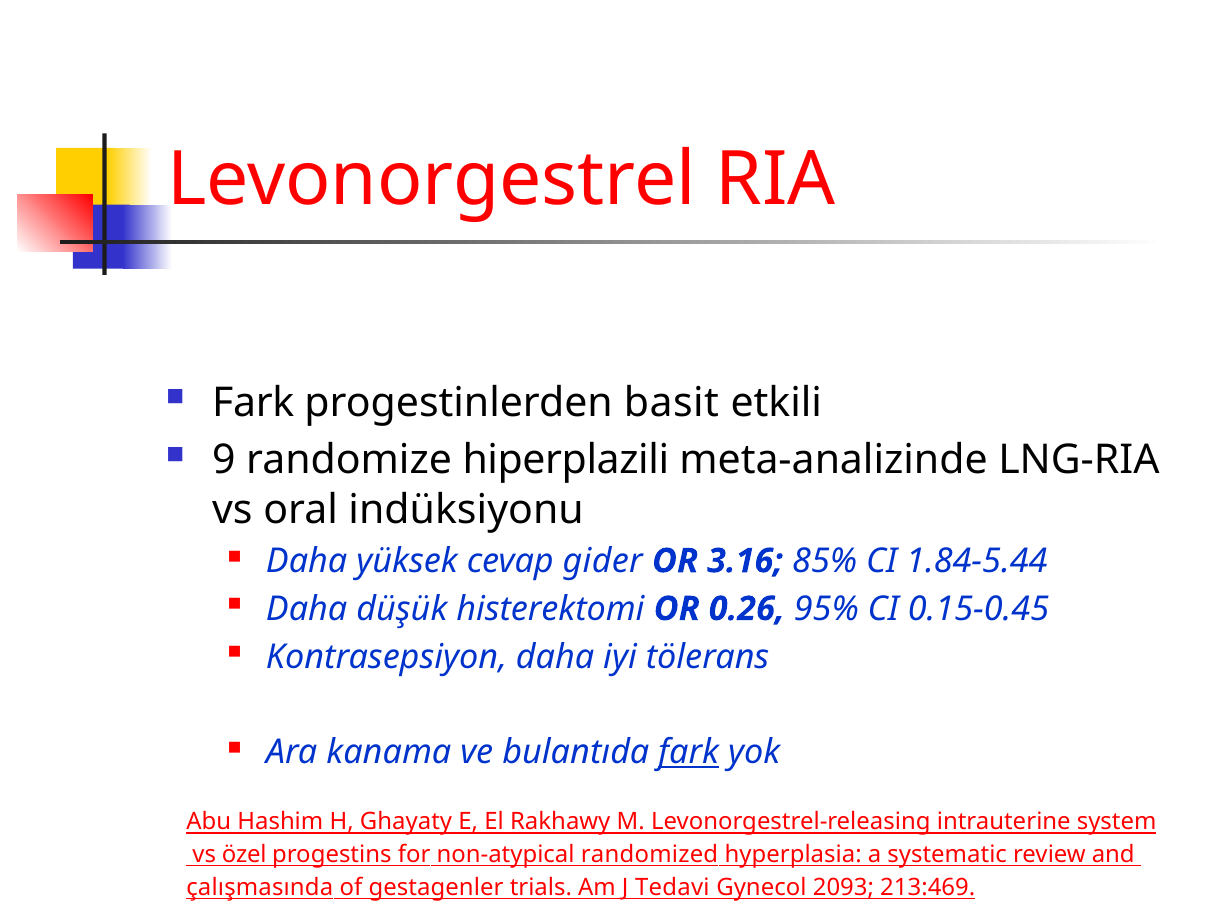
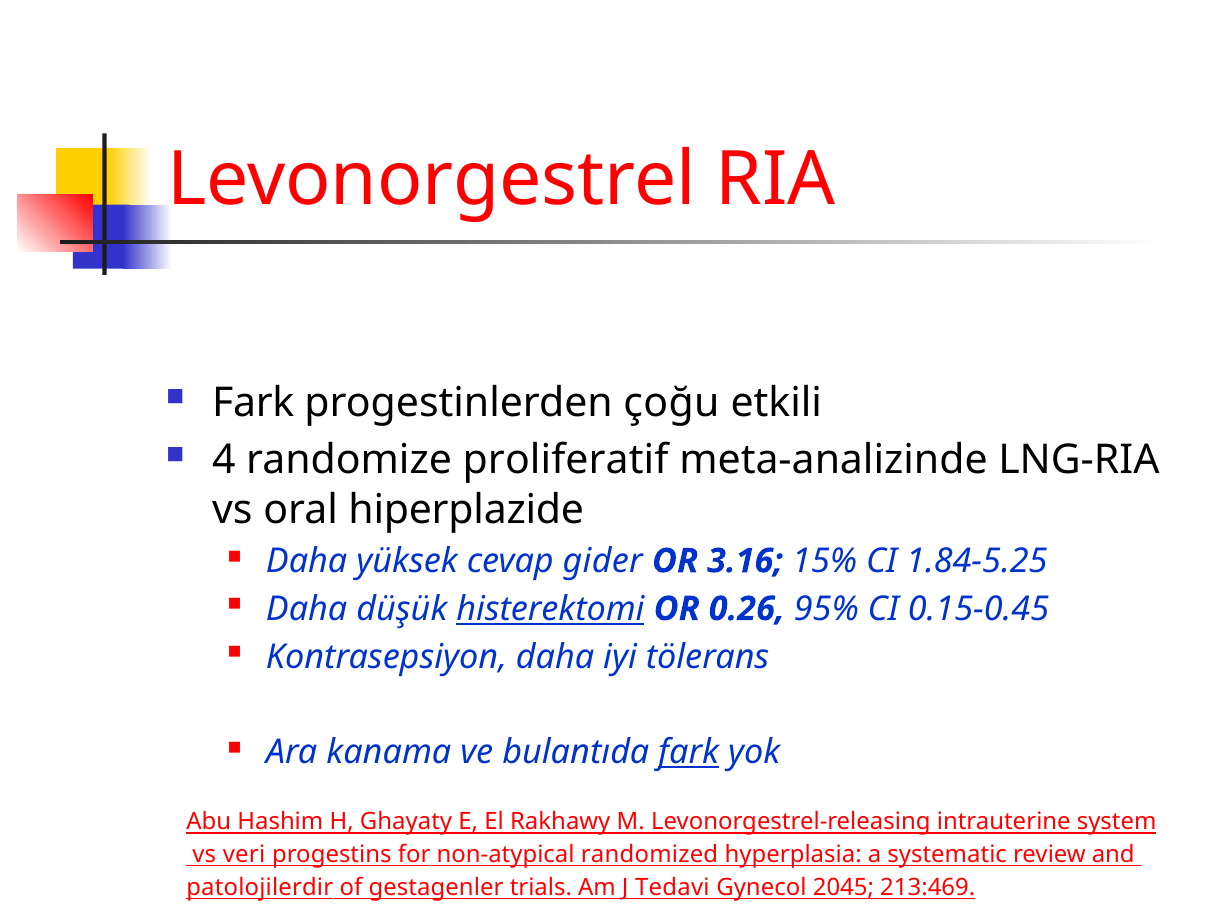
basit: basit -> çoğu (671, 403)
9: 9 -> 4 (224, 460)
hiperplazili: hiperplazili -> proliferatif (566, 460)
indüksiyonu: indüksiyonu -> hiperplazide (466, 509)
85%: 85% -> 15% (825, 561)
1.84-5.44: 1.84-5.44 -> 1.84-5.25 (977, 561)
histerektomi underline: none -> present (550, 609)
özel: özel -> veri (244, 854)
çalışmasında: çalışmasında -> patolojilerdir (260, 887)
2093: 2093 -> 2045 (843, 887)
